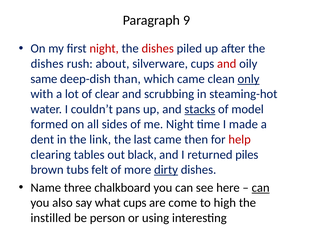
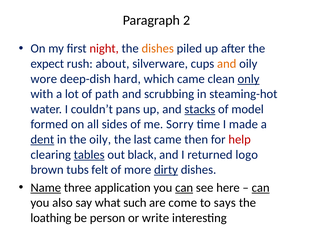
9: 9 -> 2 (187, 20)
dishes colour: red -> orange (158, 49)
dishes: dishes -> expect (47, 64)
and colour: red -> orange (227, 64)
same: same -> wore (44, 79)
than: than -> hard (127, 79)
clear: clear -> path (107, 94)
me Night: Night -> Sorry (180, 124)
dent underline: none -> present (42, 139)
the link: link -> oily (100, 139)
tables underline: none -> present (89, 154)
piles: piles -> logo (247, 154)
Name underline: none -> present (46, 187)
chalkboard: chalkboard -> application (123, 187)
can underline: none -> present (184, 187)
what cups: cups -> such (135, 203)
high: high -> says (225, 203)
instilled: instilled -> loathing (51, 218)
using: using -> write (156, 218)
